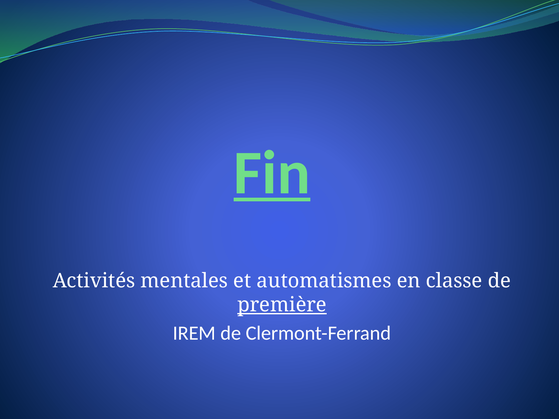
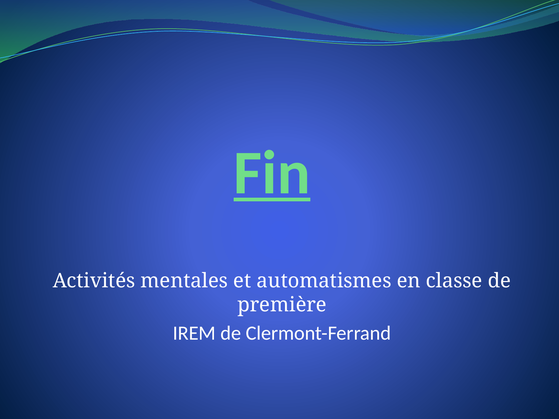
première underline: present -> none (282, 305)
